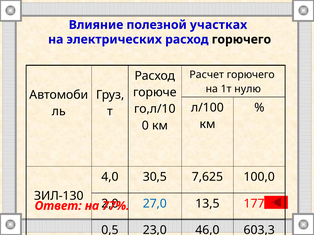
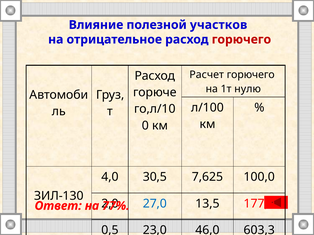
участках: участках -> участков (219, 25)
электрических: электрических -> отрицательное (114, 40)
горючего colour: black -> red (241, 40)
